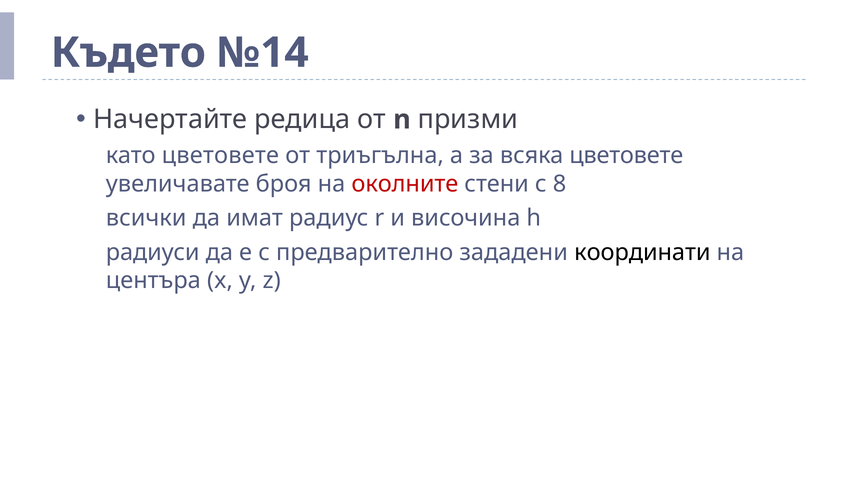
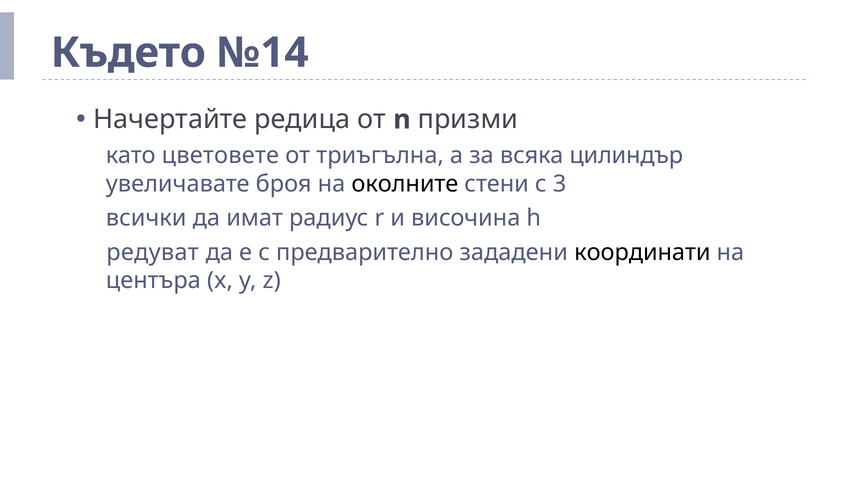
всяка цветовете: цветовете -> цилиндър (626, 156)
околните colour: red -> black (405, 184)
8: 8 -> 3 (560, 184)
радиуси: радиуси -> редуват (153, 252)
